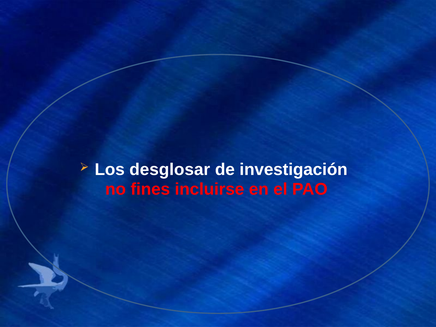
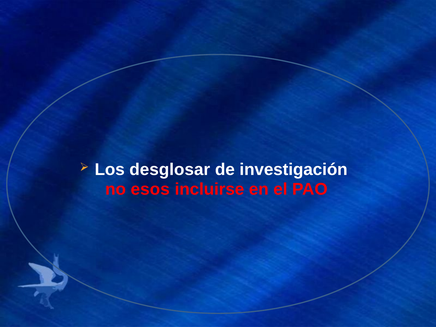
fines: fines -> esos (150, 189)
